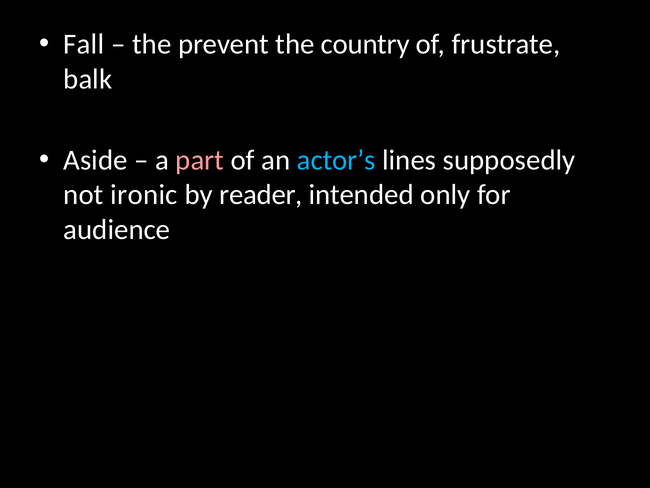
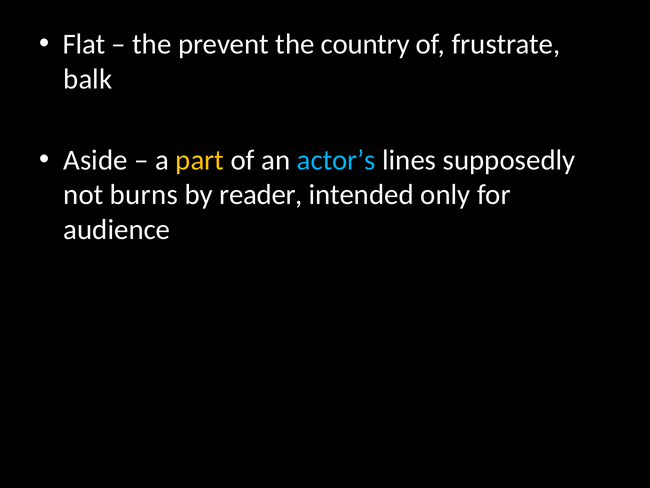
Fall: Fall -> Flat (84, 44)
part colour: pink -> yellow (200, 160)
ironic: ironic -> burns (144, 195)
